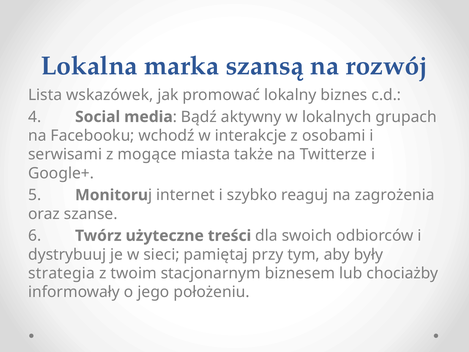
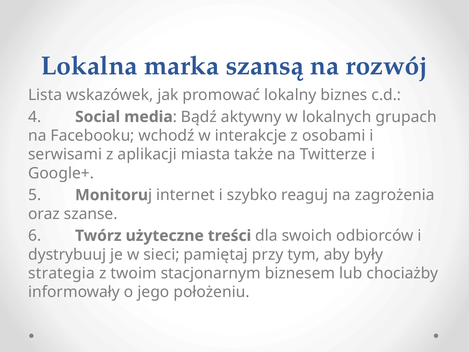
mogące: mogące -> aplikacji (147, 154)
